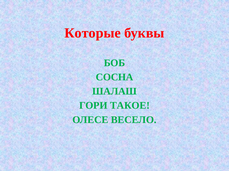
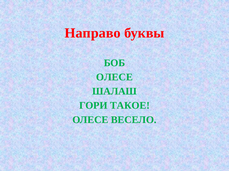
Которые: Которые -> Направо (93, 33)
СОСНА: СОСНА -> ОЛЕСЕ (114, 77)
